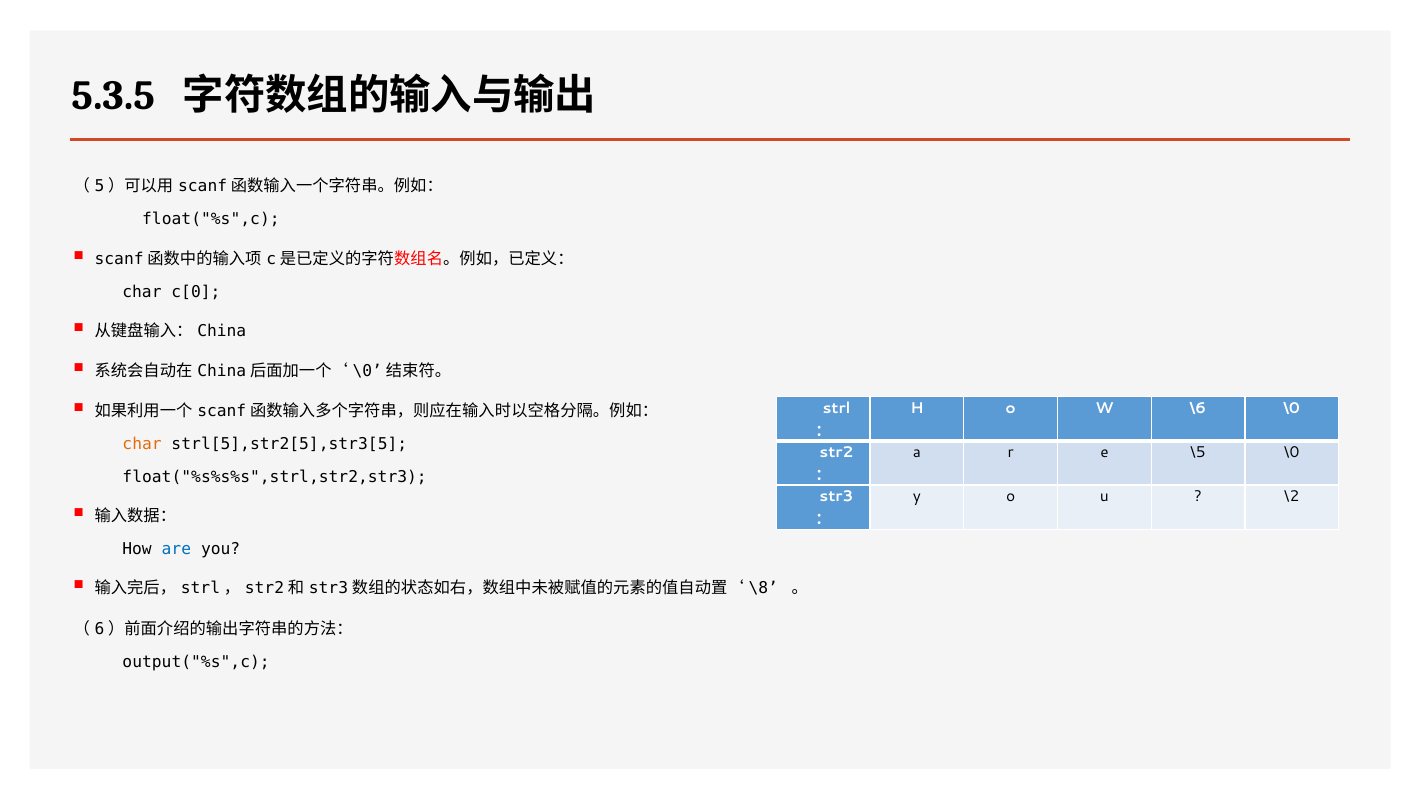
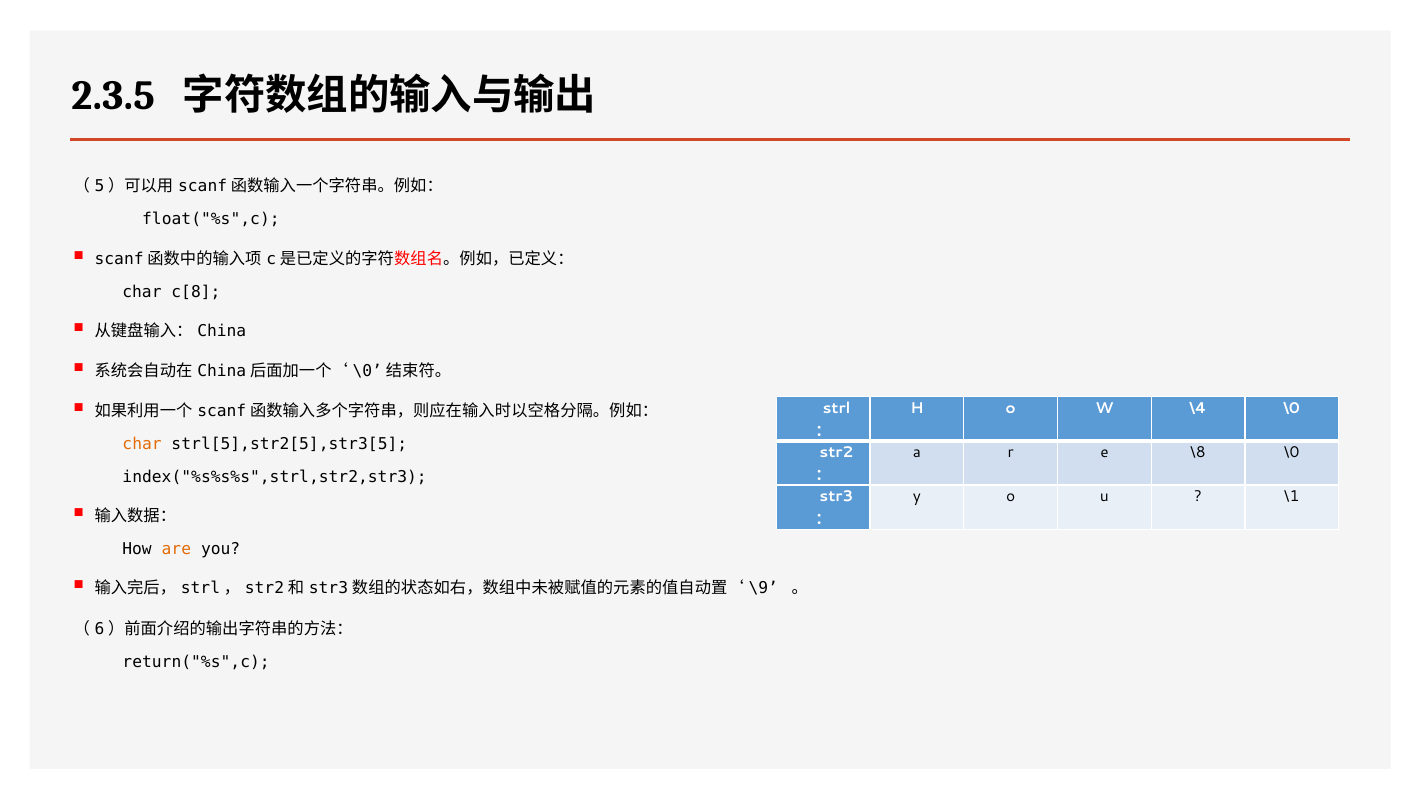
5.3.5: 5.3.5 -> 2.3.5 (113, 96)
c[0: c[0 -> c[8 (196, 292)
\6: \6 -> \4 (1198, 408)
\5: \5 -> \8 (1198, 452)
float("%s%s%s",strl,str2,str3: float("%s%s%s",strl,str2,str3 -> index("%s%s%s",strl,str2,str3 (275, 477)
\2: \2 -> \1 (1292, 497)
are colour: blue -> orange (176, 549)
\8: \8 -> \9 (763, 588)
output("%s",c: output("%s",c -> return("%s",c (196, 661)
